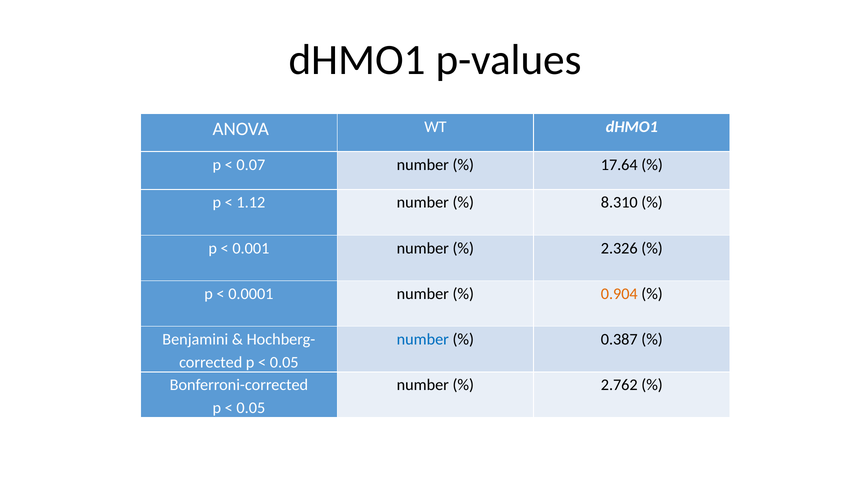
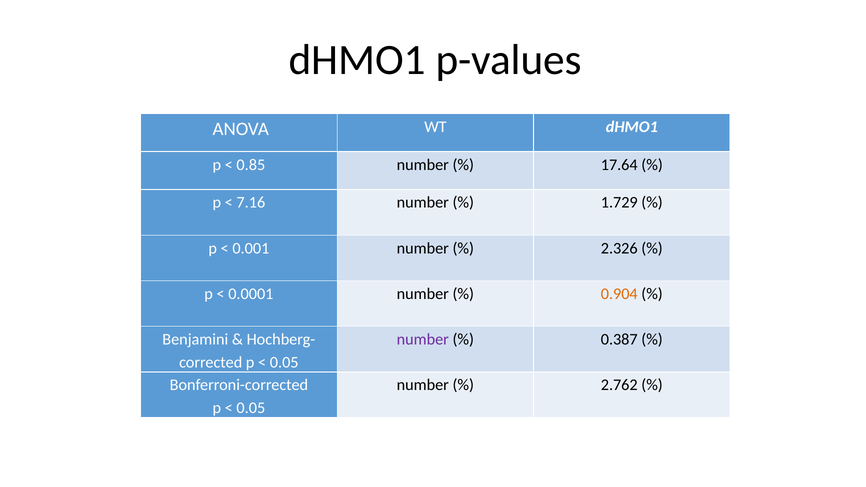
0.07: 0.07 -> 0.85 (251, 165)
1.12: 1.12 -> 7.16 (251, 203)
8.310: 8.310 -> 1.729 (619, 203)
number colour: blue -> purple (423, 339)
